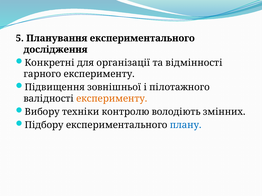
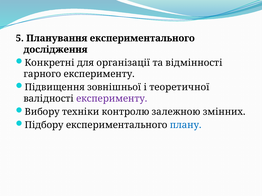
пілотажного: пілотажного -> теоретичної (179, 87)
експерименту colour: orange -> purple (112, 99)
володіють: володіють -> залежною (176, 112)
